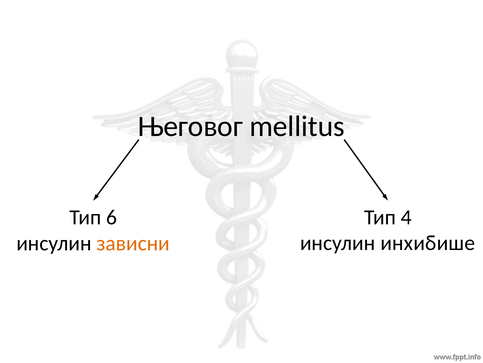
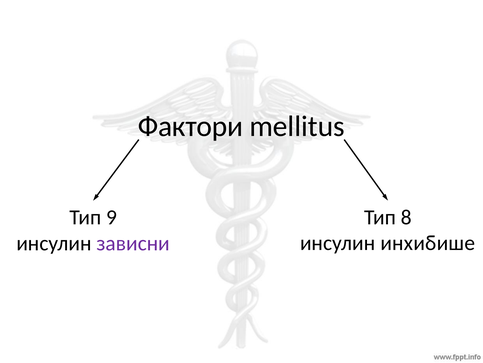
Његовог: Његовог -> Фактори (190, 126)
4: 4 -> 8 (406, 217)
6: 6 -> 9 (111, 217)
зависни colour: orange -> purple (133, 243)
